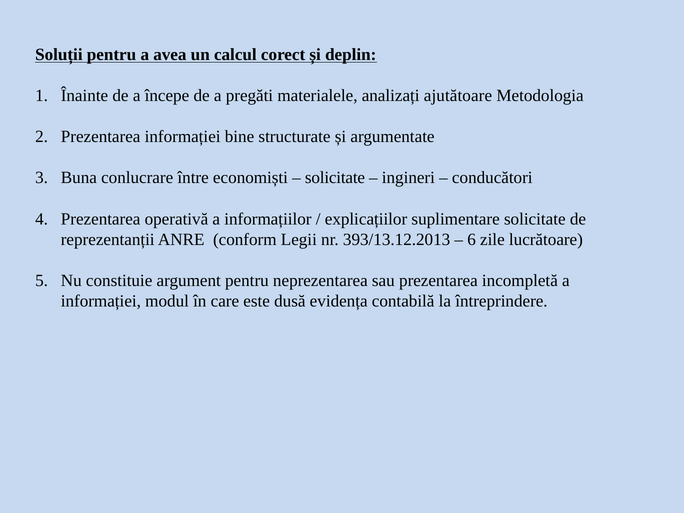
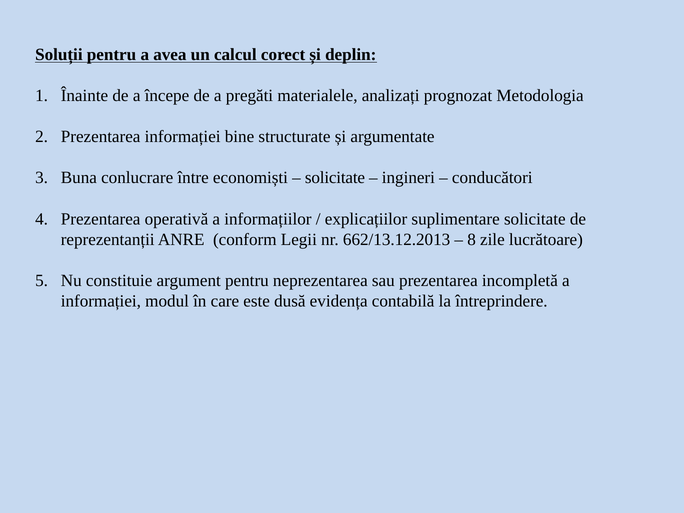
ajutătoare: ajutătoare -> prognozat (458, 96)
393/13.12.2013: 393/13.12.2013 -> 662/13.12.2013 (397, 239)
6: 6 -> 8 (472, 239)
